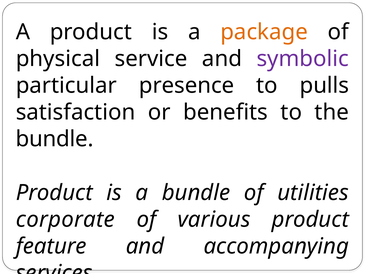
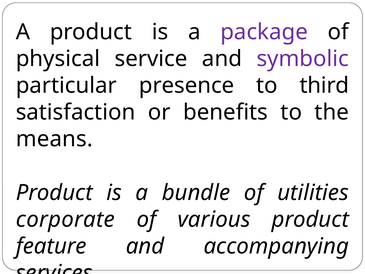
package colour: orange -> purple (264, 32)
pulls: pulls -> third (324, 85)
bundle: bundle -> means (54, 139)
